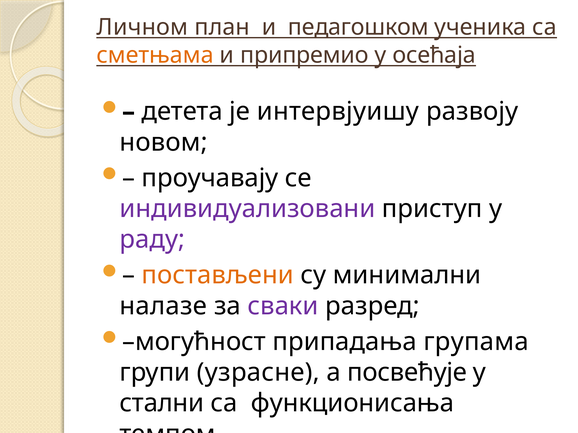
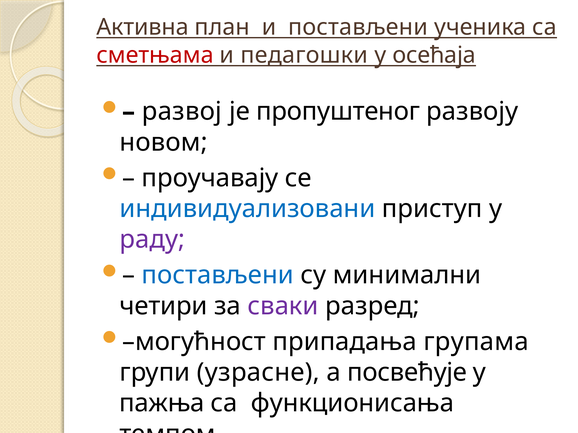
Личном: Личном -> Активна (143, 27)
и педагошком: педагошком -> постављени (358, 27)
сметњама colour: orange -> red (155, 55)
припремио: припремио -> педагошки (304, 55)
детета: детета -> развој (182, 112)
интервјуишу: интервјуишу -> пропуштеног (338, 112)
индивидуализовани colour: purple -> blue (247, 209)
постављени colour: orange -> blue (218, 275)
налазе: налазе -> четири (164, 306)
стални: стални -> пажња (162, 404)
